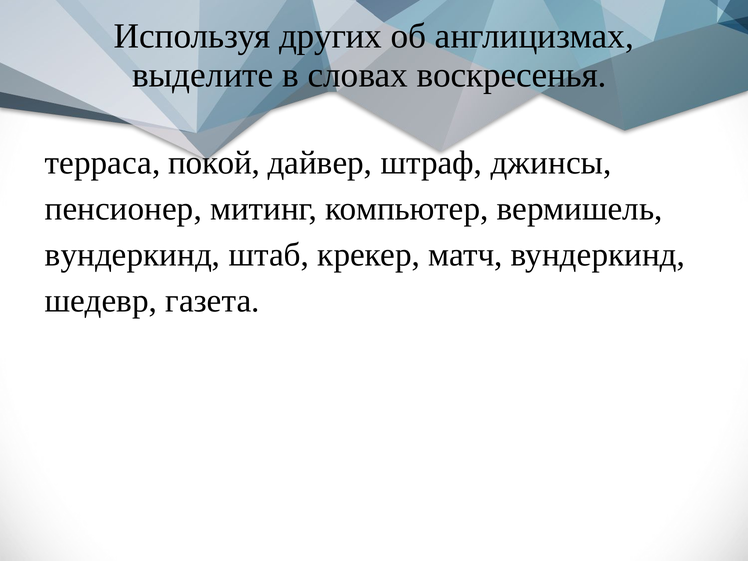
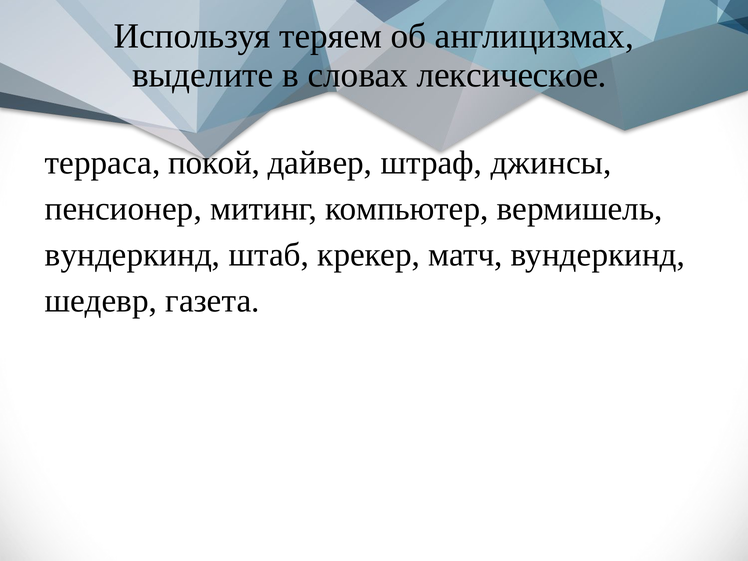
других: других -> теряем (331, 36)
воскресенья: воскресенья -> лексическое (512, 75)
